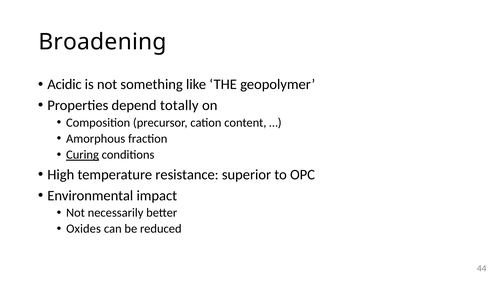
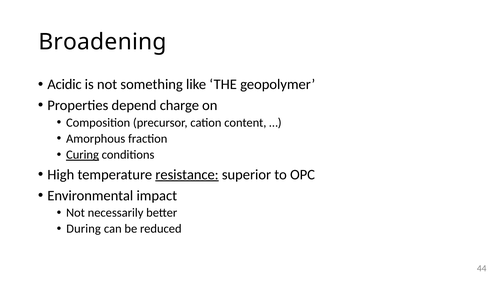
totally: totally -> charge (179, 105)
resistance underline: none -> present (187, 174)
Oxides: Oxides -> During (84, 229)
